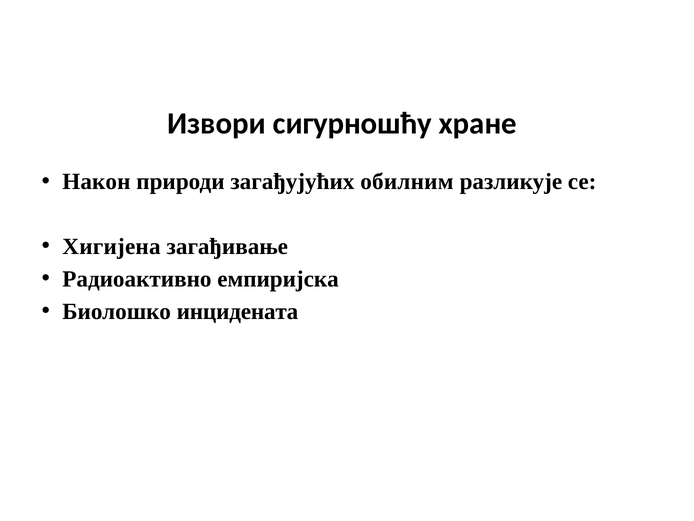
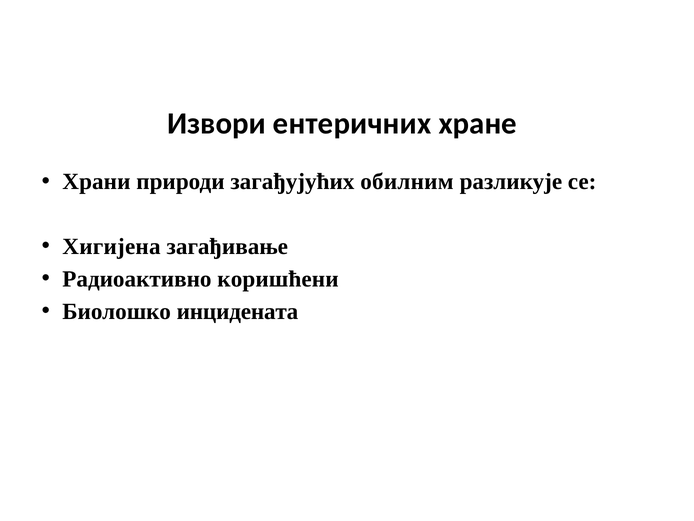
сигурношћу: сигурношћу -> ентеричних (352, 123)
Након: Након -> Храни (96, 182)
емпиријска: емпиријска -> коришћени (278, 279)
